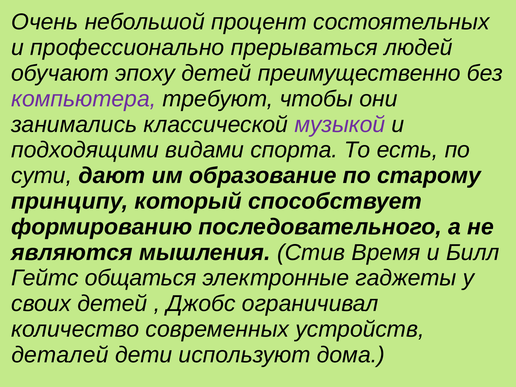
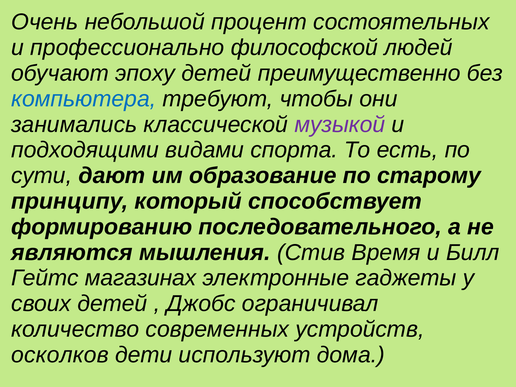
прерываться: прерываться -> философской (304, 48)
компьютера colour: purple -> blue (84, 99)
общаться: общаться -> магазинах (141, 278)
деталей: деталей -> осколков (60, 355)
